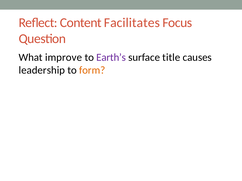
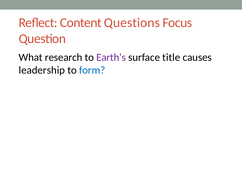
Facilitates: Facilitates -> Questions (132, 23)
improve: improve -> research (64, 58)
form colour: orange -> blue (92, 70)
